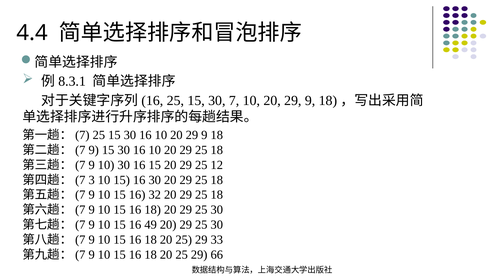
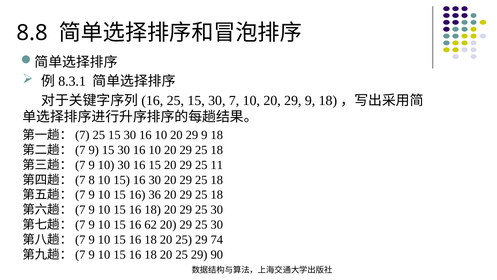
4.4: 4.4 -> 8.8 (32, 33)
12: 12 -> 11 (217, 165)
3: 3 -> 8 (92, 180)
32: 32 -> 36 (155, 195)
49: 49 -> 62 (151, 224)
33: 33 -> 74 (217, 239)
66: 66 -> 90 (217, 254)
